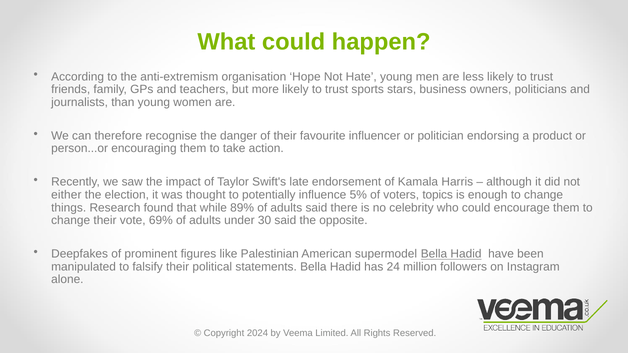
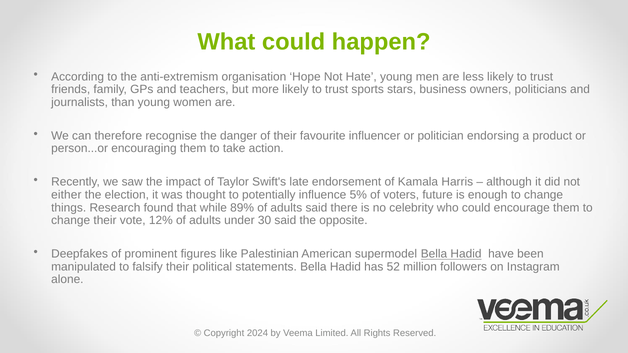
topics: topics -> future (438, 195)
69%: 69% -> 12% (161, 221)
24: 24 -> 52 (393, 267)
